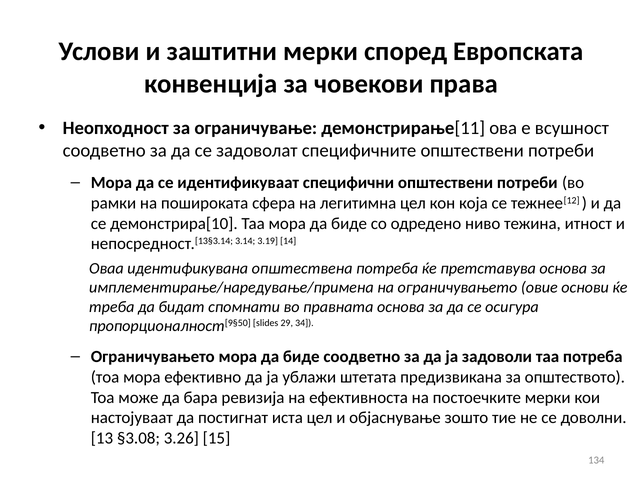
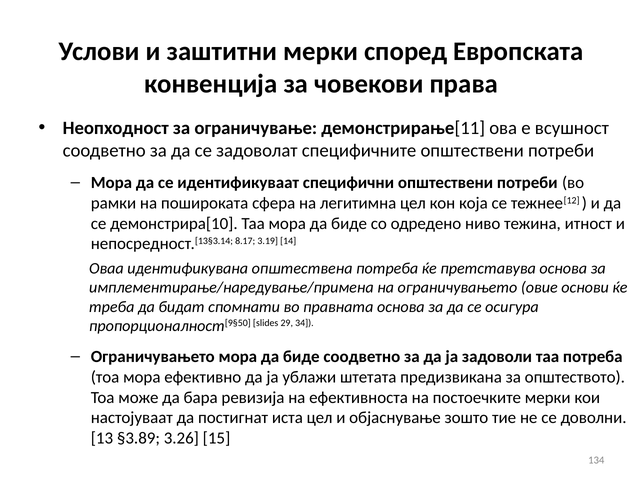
3.14: 3.14 -> 8.17 (245, 241)
§3.08: §3.08 -> §3.89 (138, 438)
